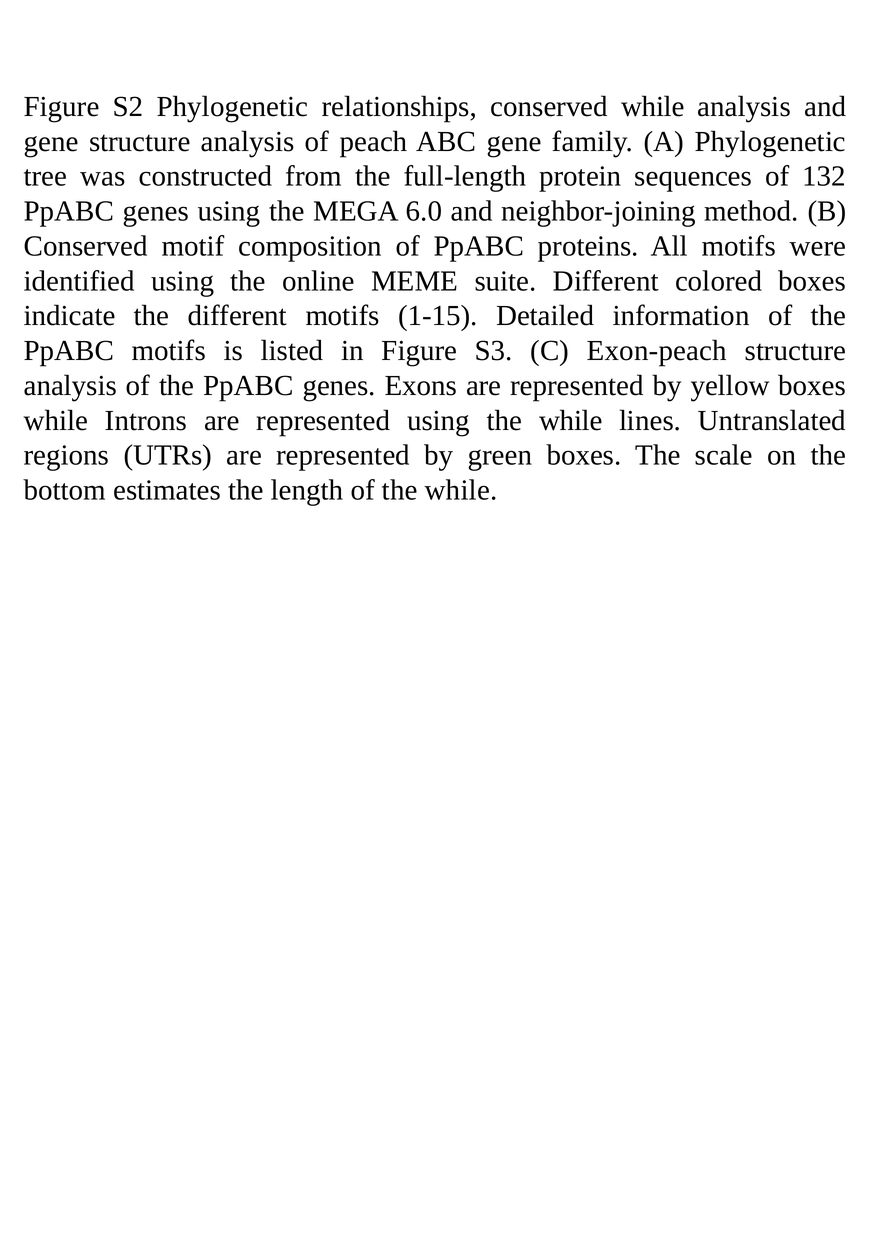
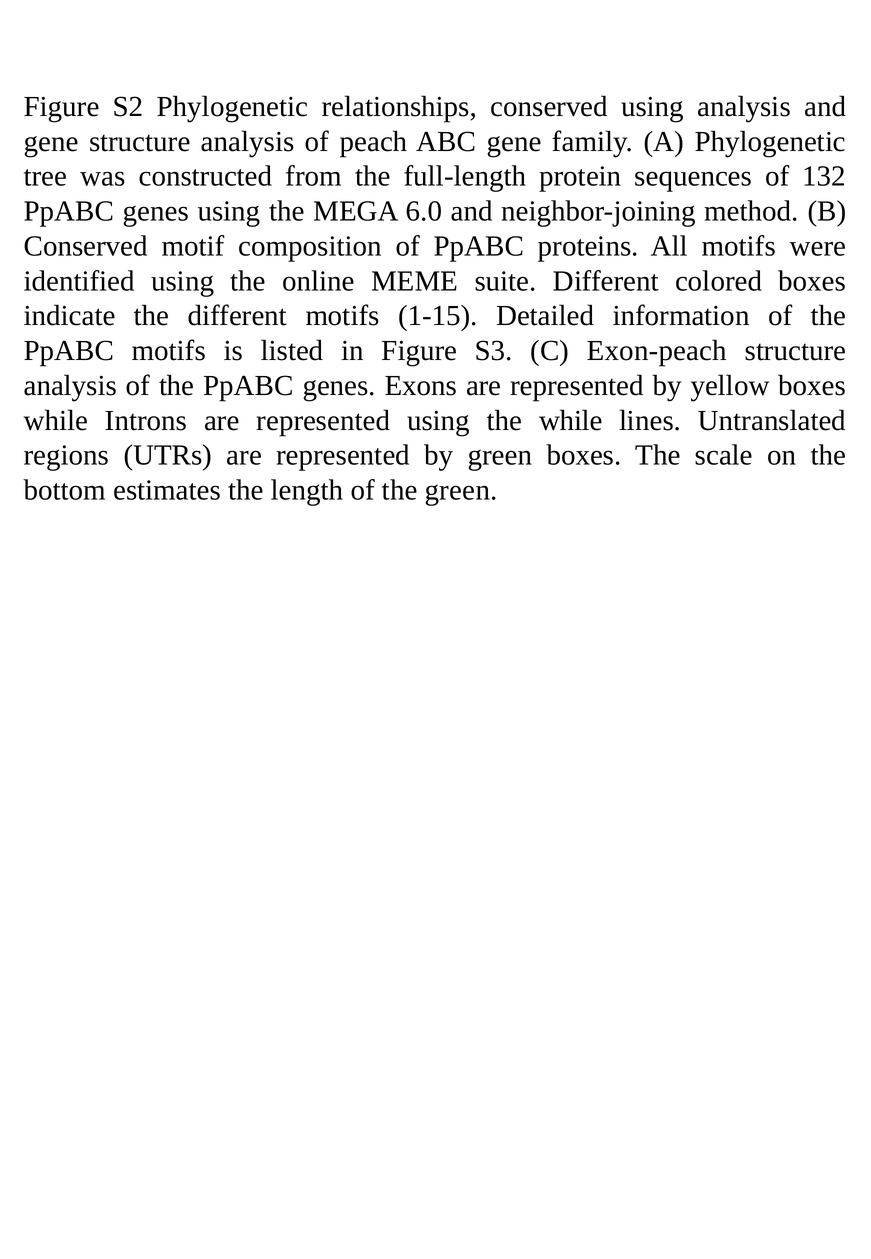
conserved while: while -> using (653, 107)
of the while: while -> green (461, 490)
